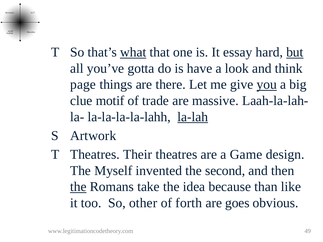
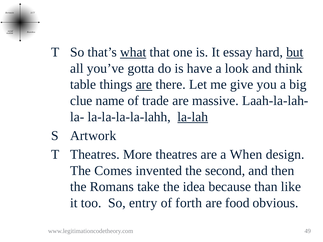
page: page -> table (83, 85)
are underline: none -> present (144, 85)
you underline: present -> none (267, 85)
motif: motif -> name (110, 101)
Their: Their -> More (138, 155)
Game: Game -> When (246, 155)
Myself: Myself -> Comes (113, 171)
the underline: present -> none (78, 187)
other: other -> entry (143, 203)
goes: goes -> food (237, 203)
